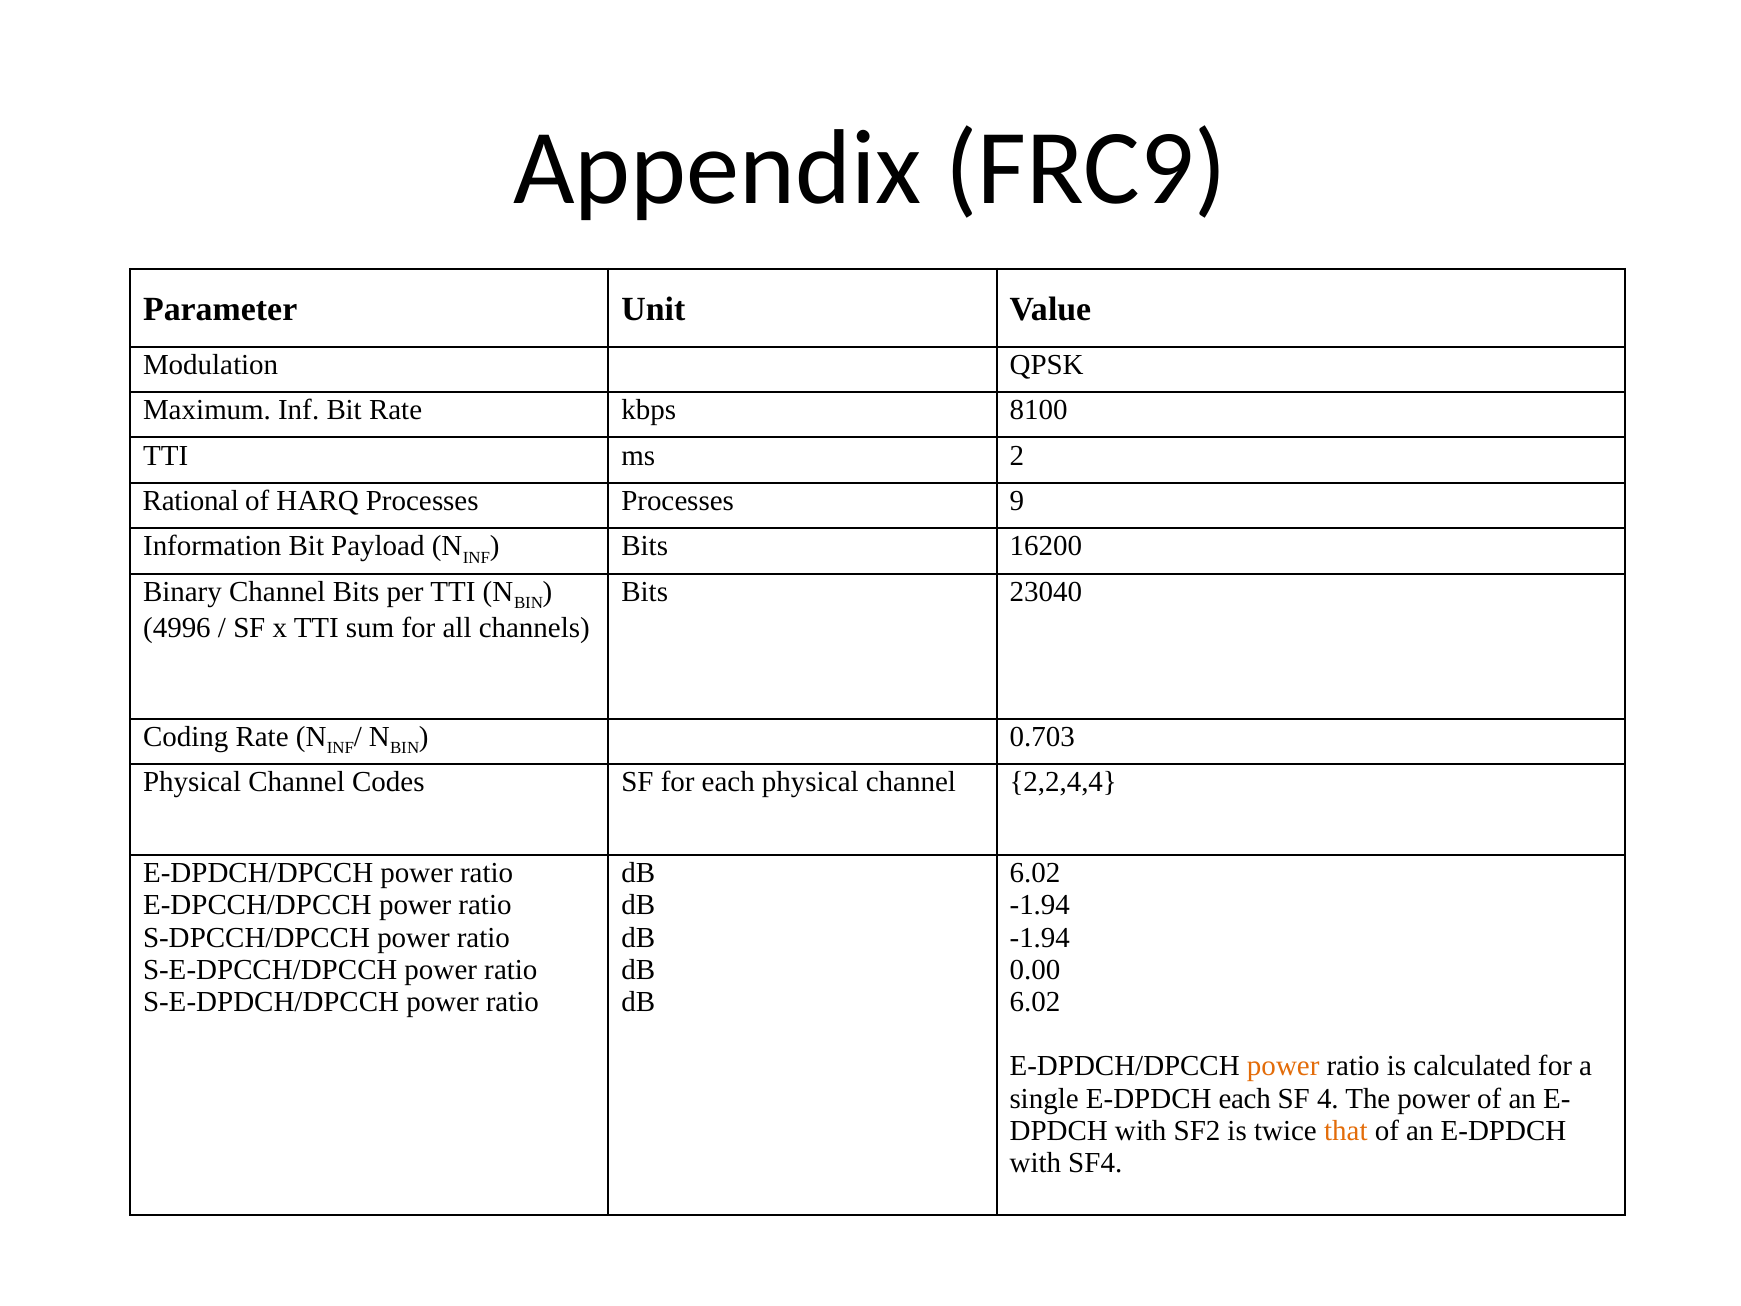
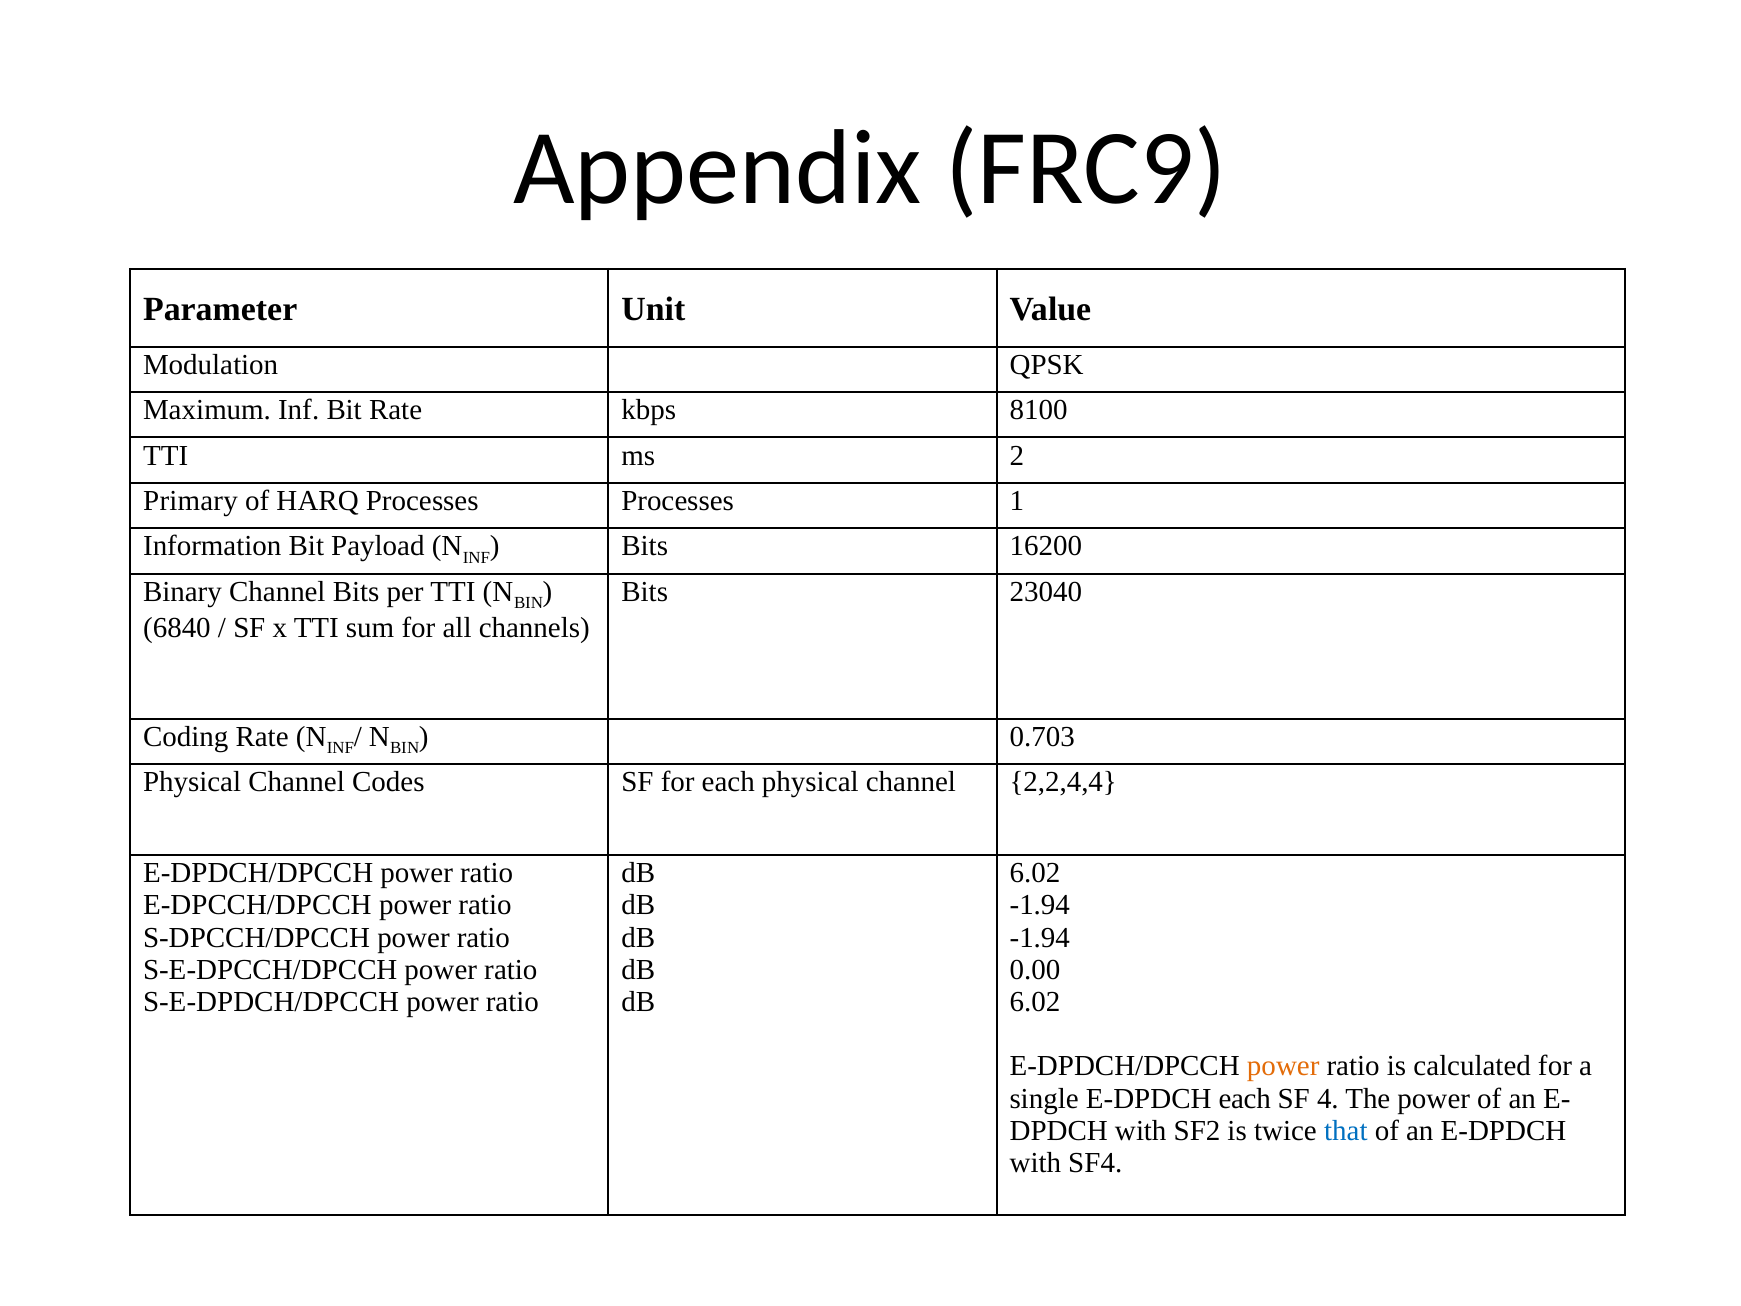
Rational: Rational -> Primary (191, 501)
9: 9 -> 1 (1017, 501)
4996: 4996 -> 6840 (177, 628)
that colour: orange -> blue (1346, 1131)
